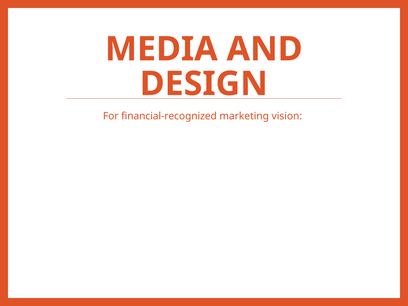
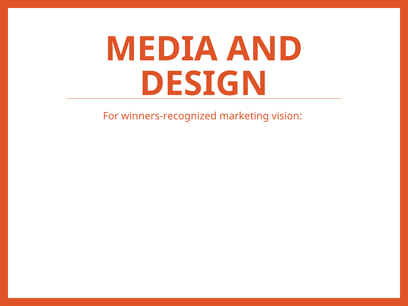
financial-recognized: financial-recognized -> winners-recognized (169, 116)
